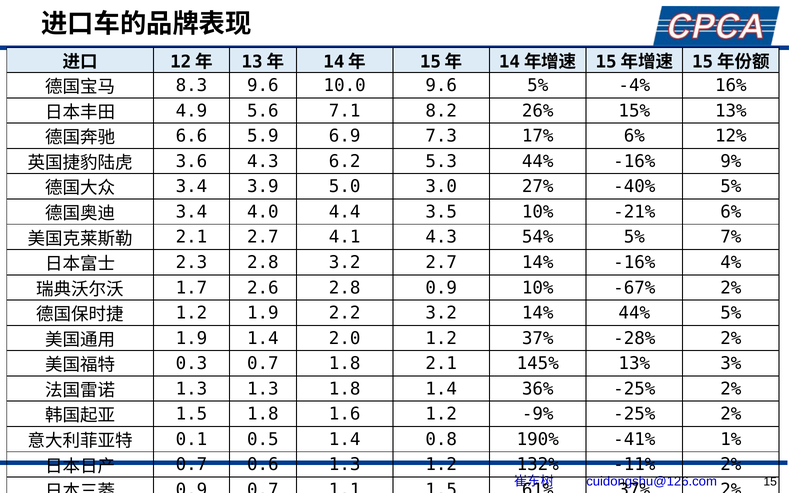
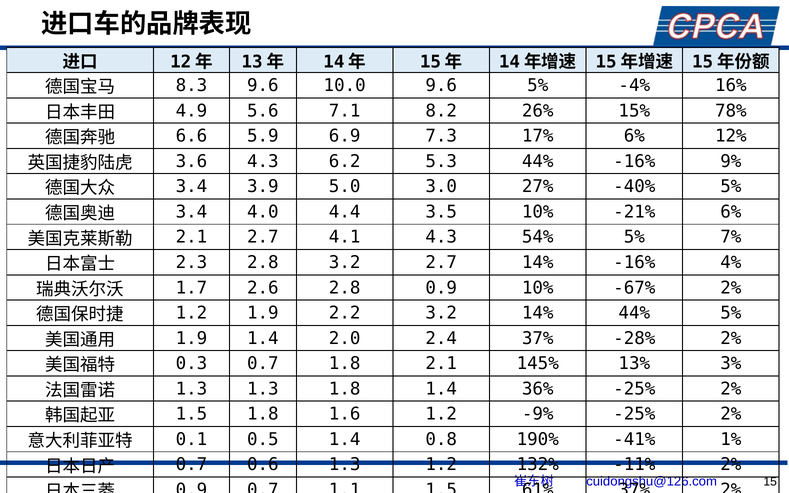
15% 13%: 13% -> 78% (731, 111)
2.0 1.2: 1.2 -> 2.4 (441, 338)
